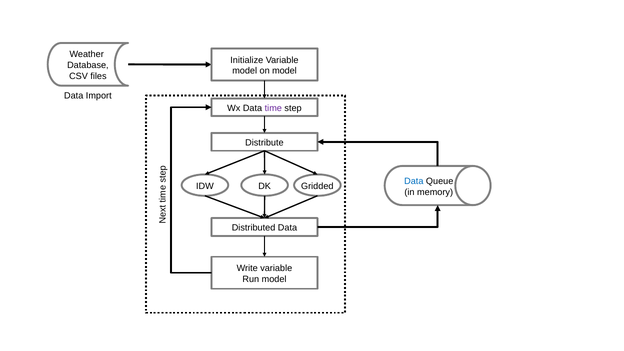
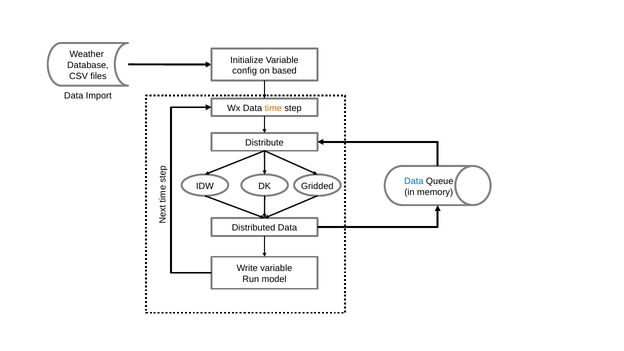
model: model -> config (245, 71)
on model: model -> based (284, 71)
time colour: purple -> orange (273, 108)
